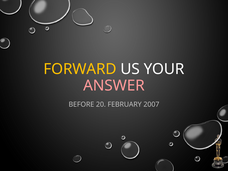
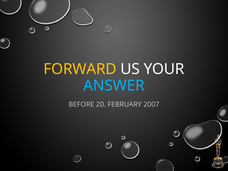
ANSWER colour: pink -> light blue (114, 86)
